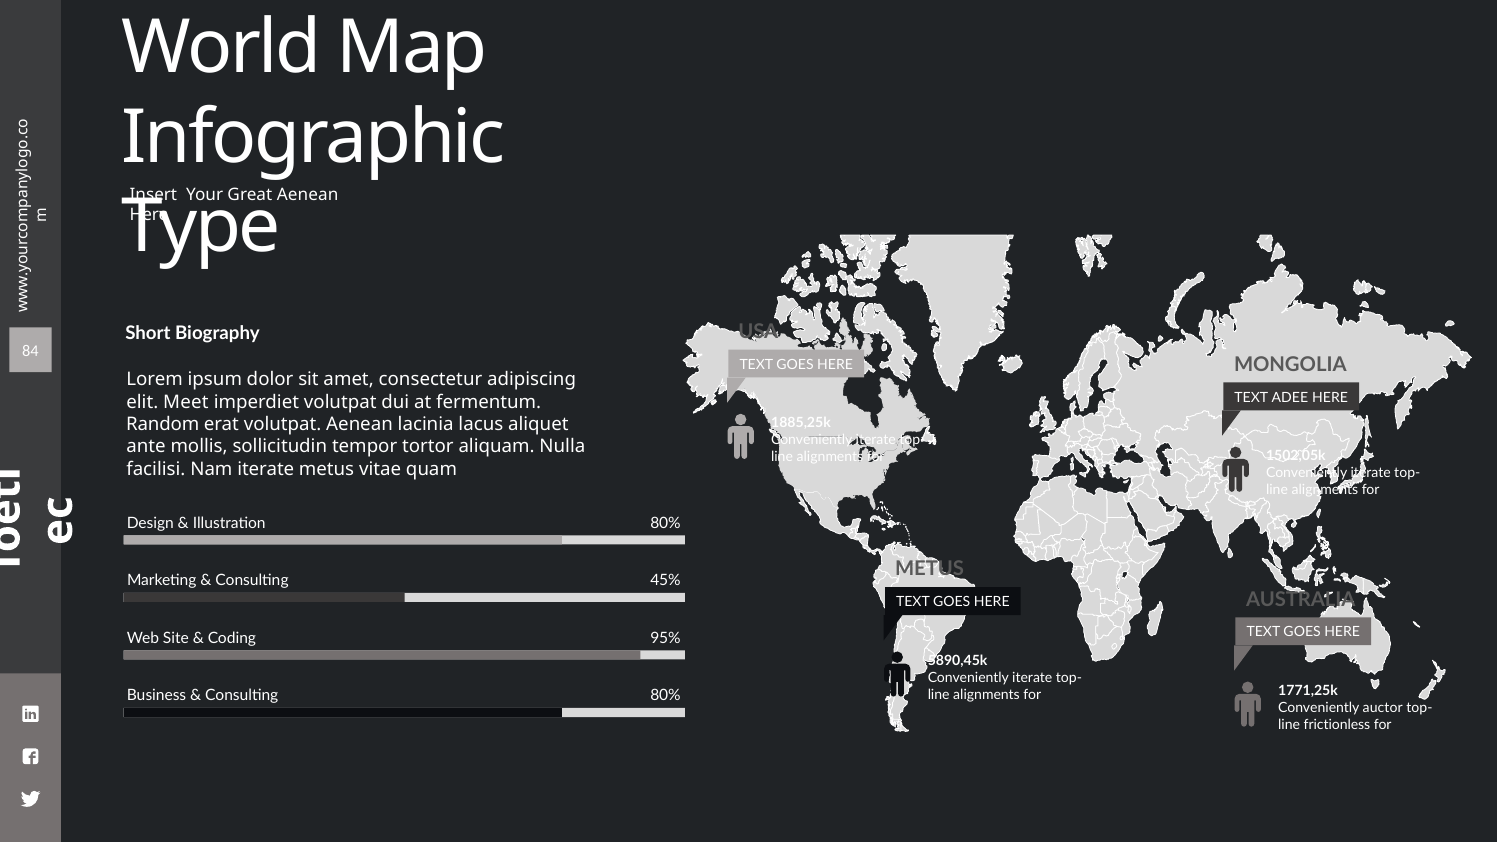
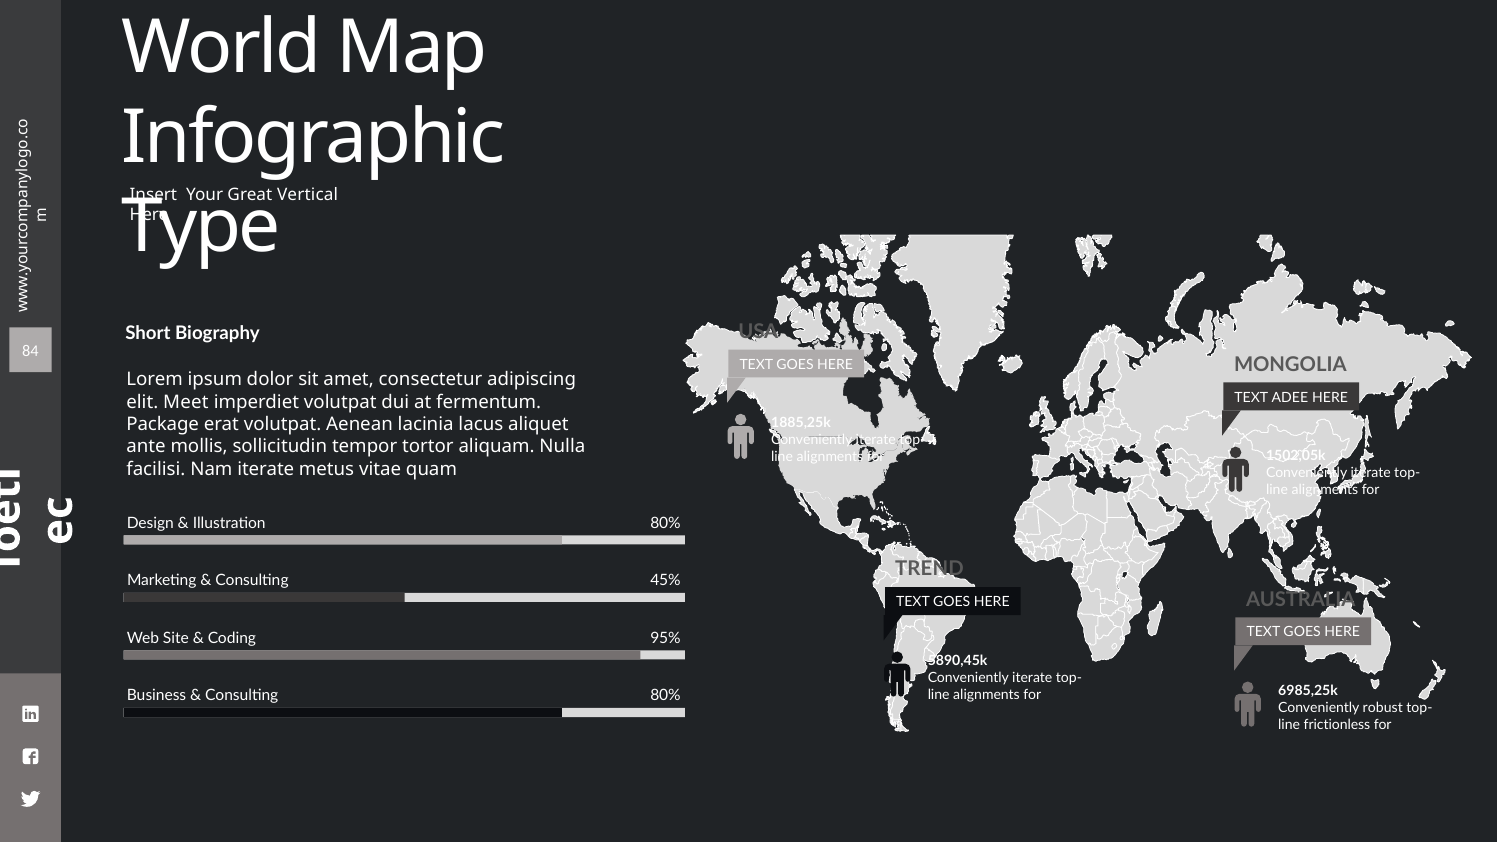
Great Aenean: Aenean -> Vertical (308, 195)
Random: Random -> Package (163, 424)
METUS: METUS -> TREND (929, 569)
1771,25k: 1771,25k -> 6985,25k (1308, 691)
auctor: auctor -> robust (1383, 708)
